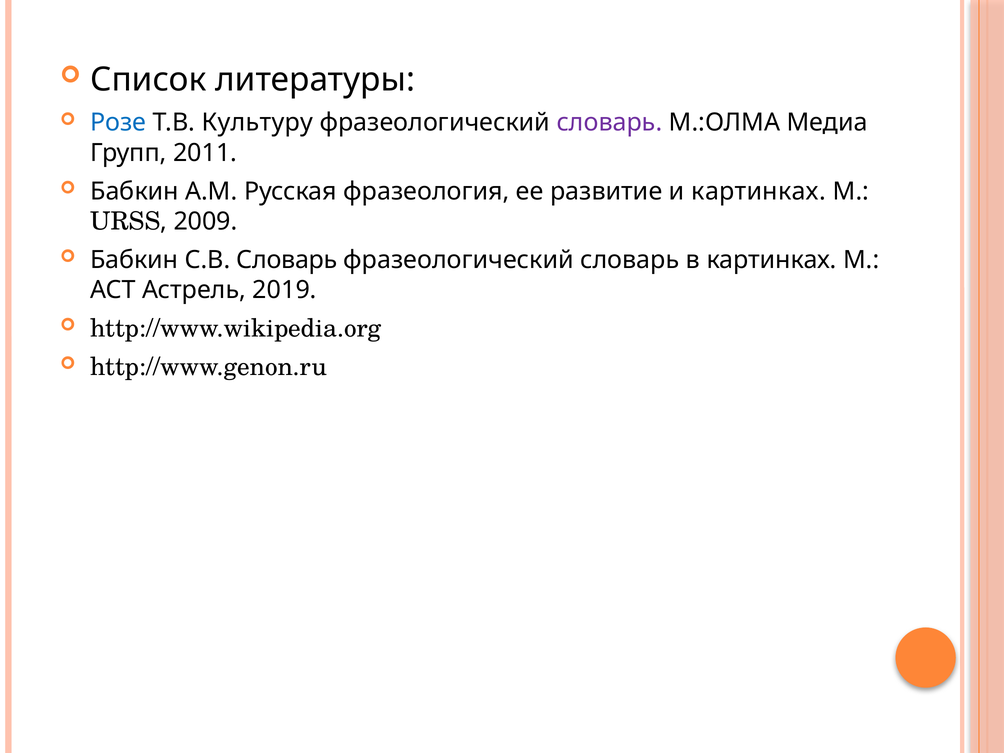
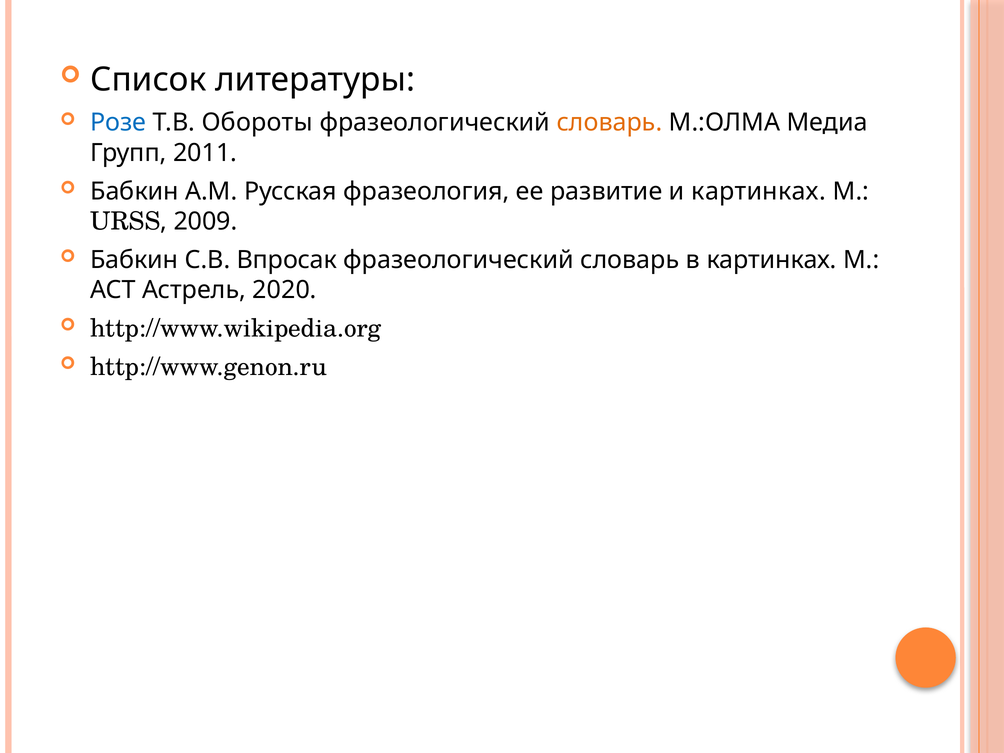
Культуру: Культуру -> Обороты (257, 123)
словарь colour: purple -> orange (609, 123)
С.В Словарь: Словарь -> Впросак (287, 260)
2019: 2019 -> 2020 (285, 290)
